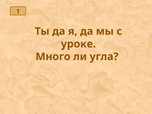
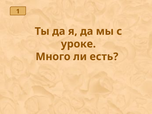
угла: угла -> есть (104, 57)
